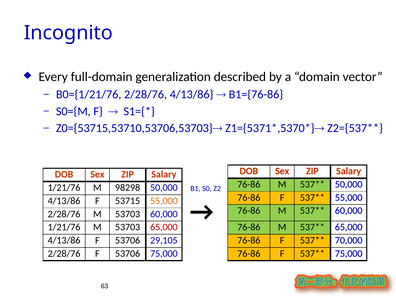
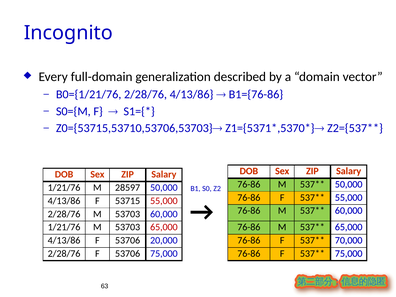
98298: 98298 -> 28597 (128, 188)
55,000 colour: orange -> red (164, 201)
29,105: 29,105 -> 20,000 (164, 240)
